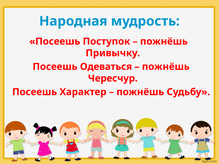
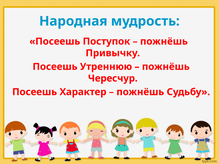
Одеваться: Одеваться -> Утреннюю (106, 67)
